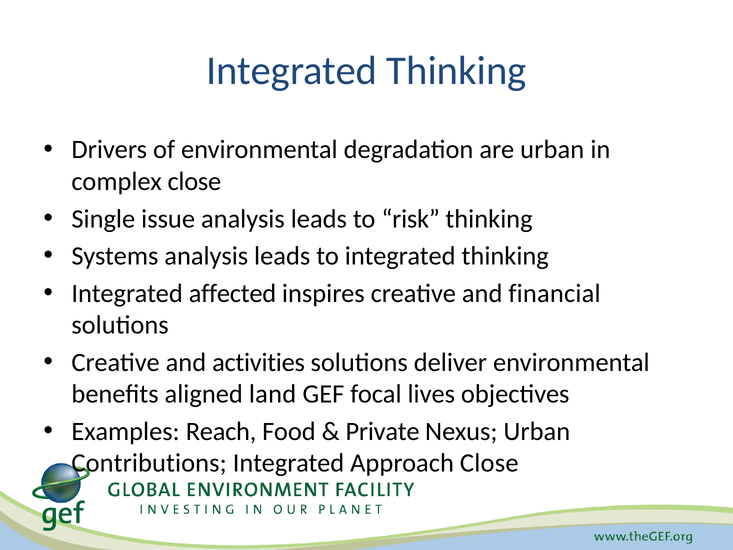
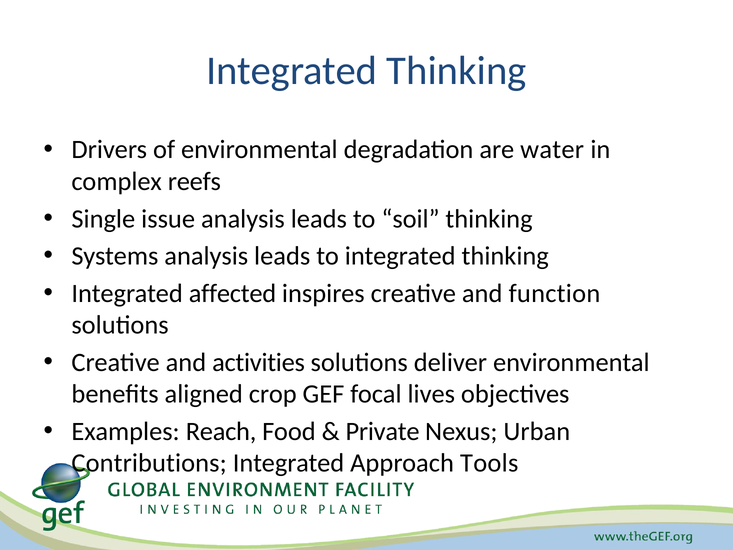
are urban: urban -> water (552, 150)
complex close: close -> reefs (194, 181)
risk: risk -> soil (411, 219)
financial: financial -> function (554, 293)
land: land -> crop (273, 394)
Approach Close: Close -> Tools (489, 463)
